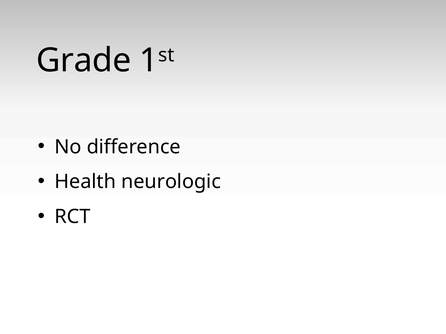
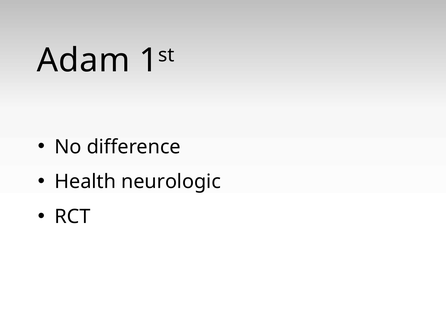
Grade: Grade -> Adam (83, 60)
